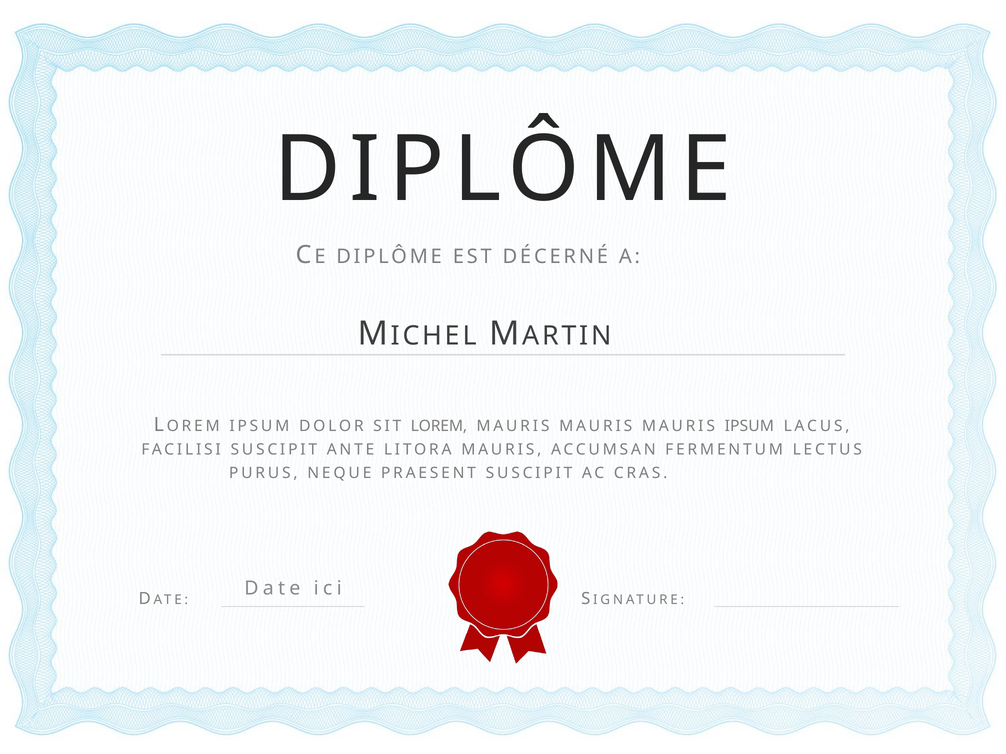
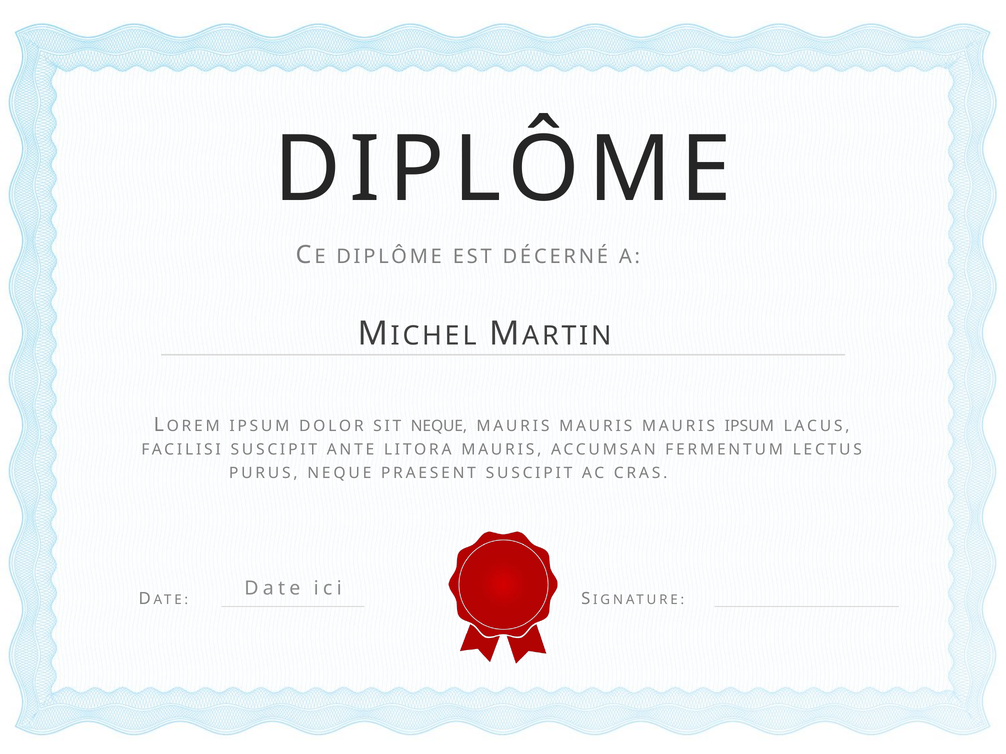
SIT LOREM: LOREM -> NEQUE (439, 427)
